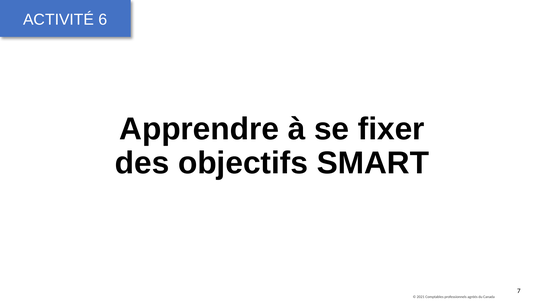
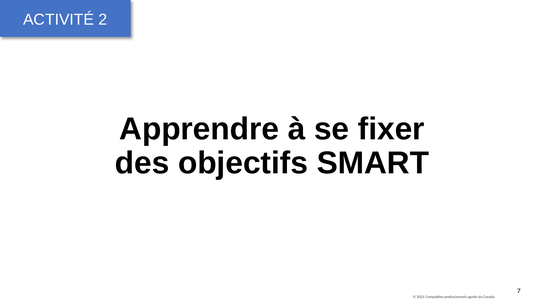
6: 6 -> 2 (103, 20)
